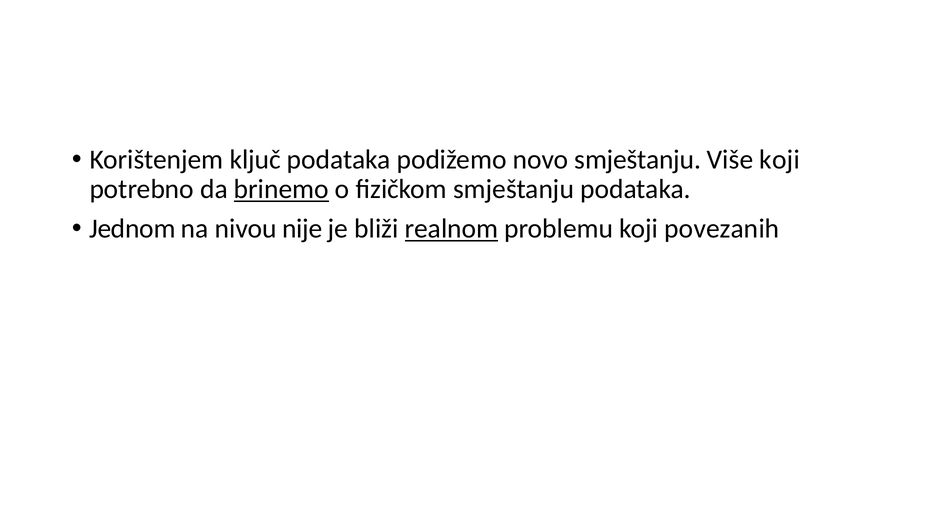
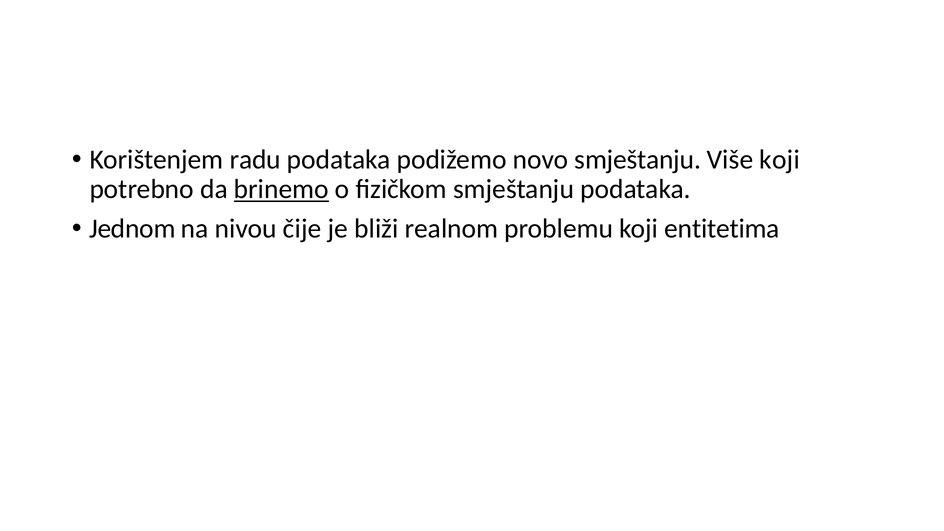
ključ: ključ -> radu (255, 160)
nije: nije -> čije (302, 229)
realnom underline: present -> none (451, 229)
povezanih: povezanih -> entitetima (722, 229)
